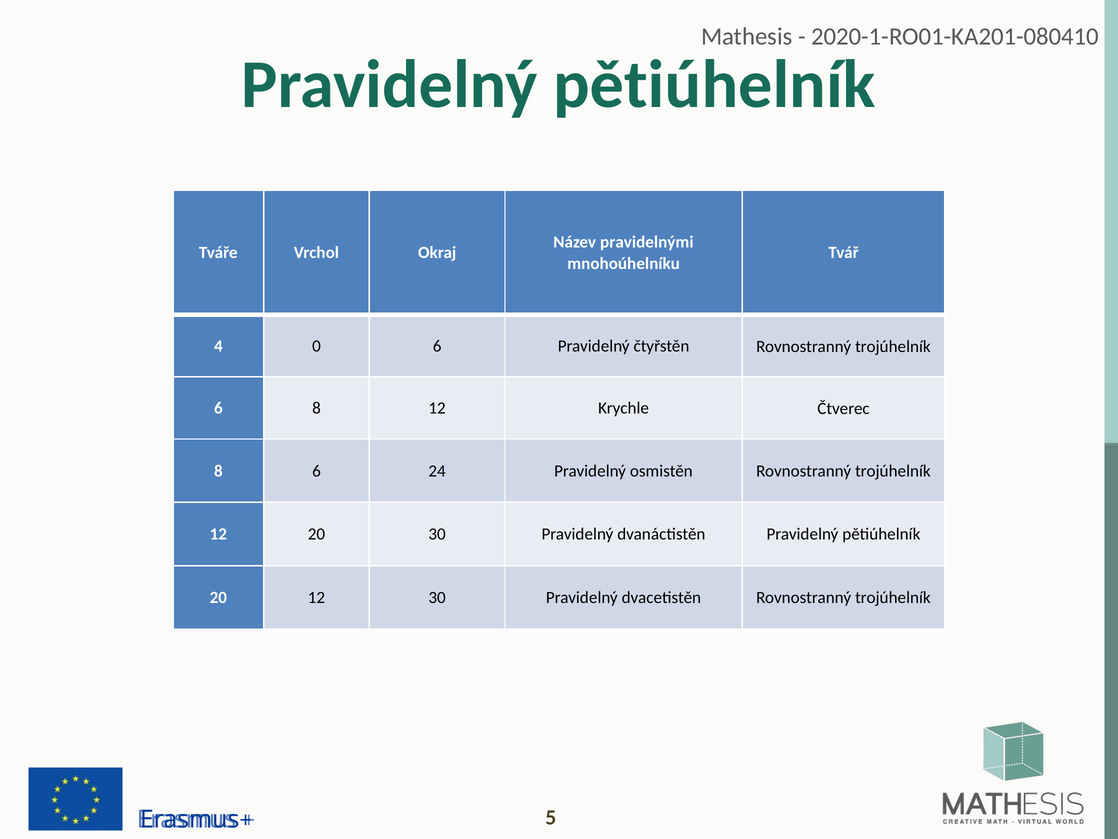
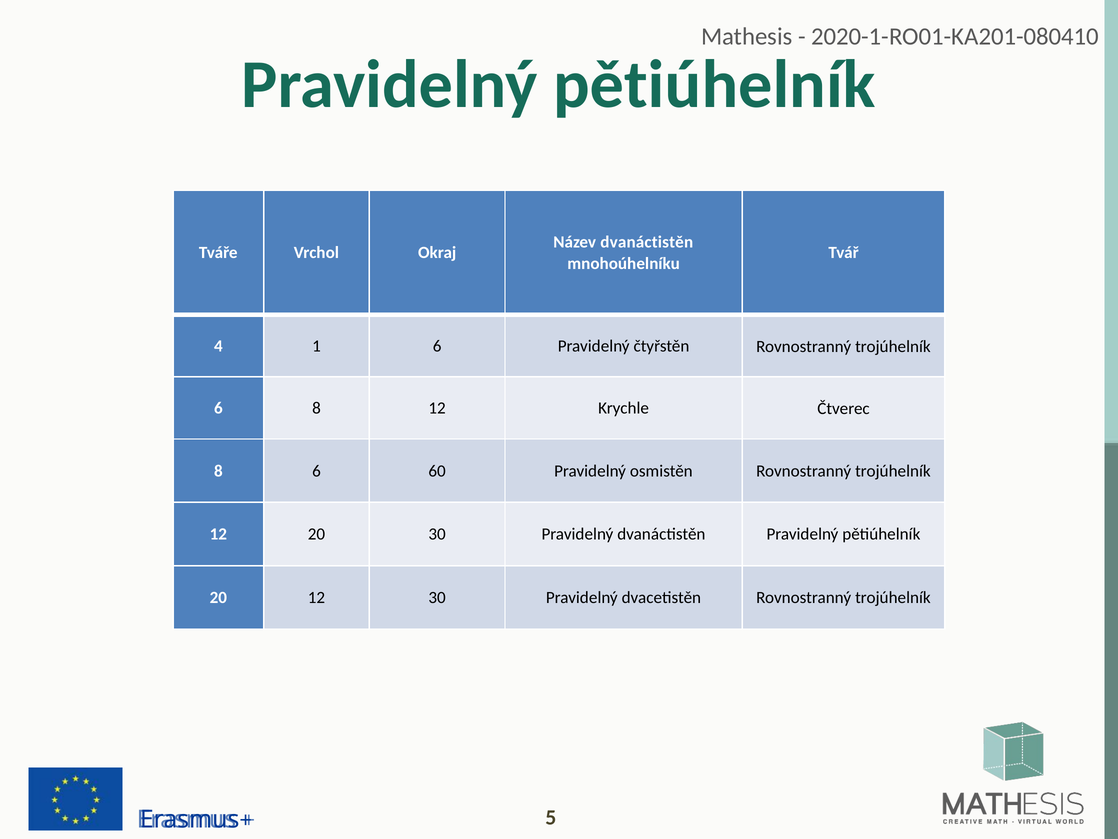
Název pravidelnými: pravidelnými -> dvanáctistěn (647, 242)
0: 0 -> 1 (316, 346)
24: 24 -> 60 (437, 471)
